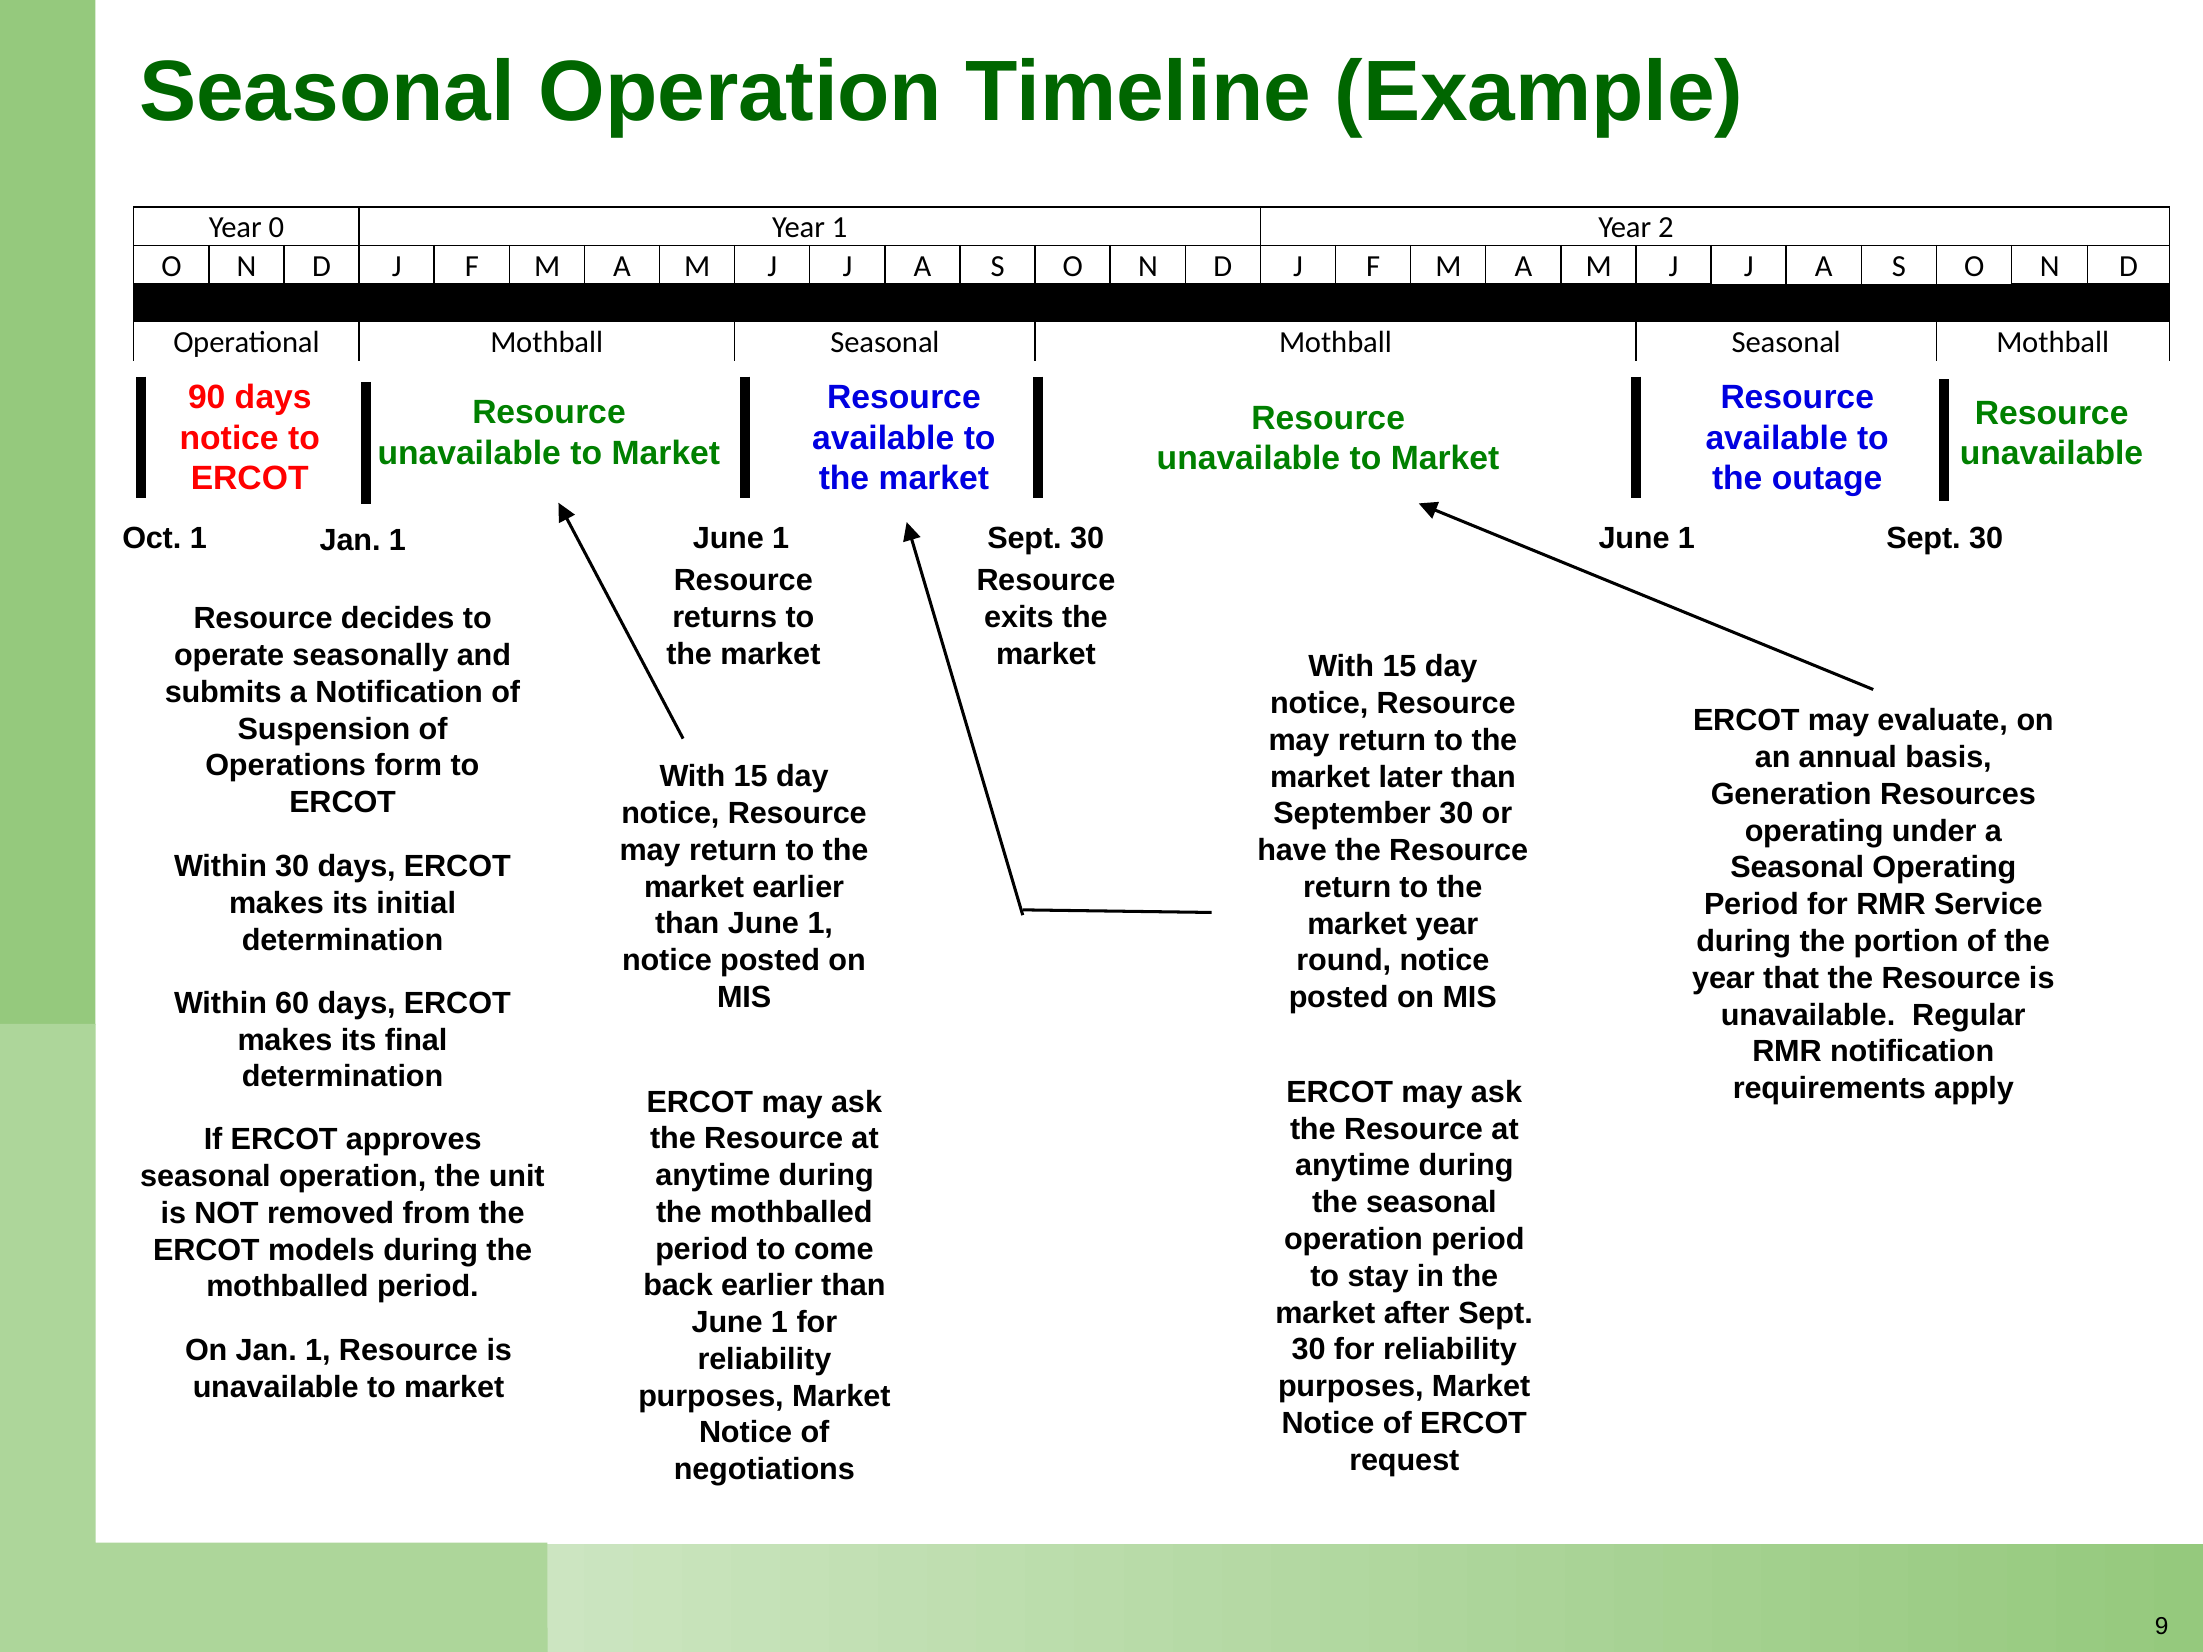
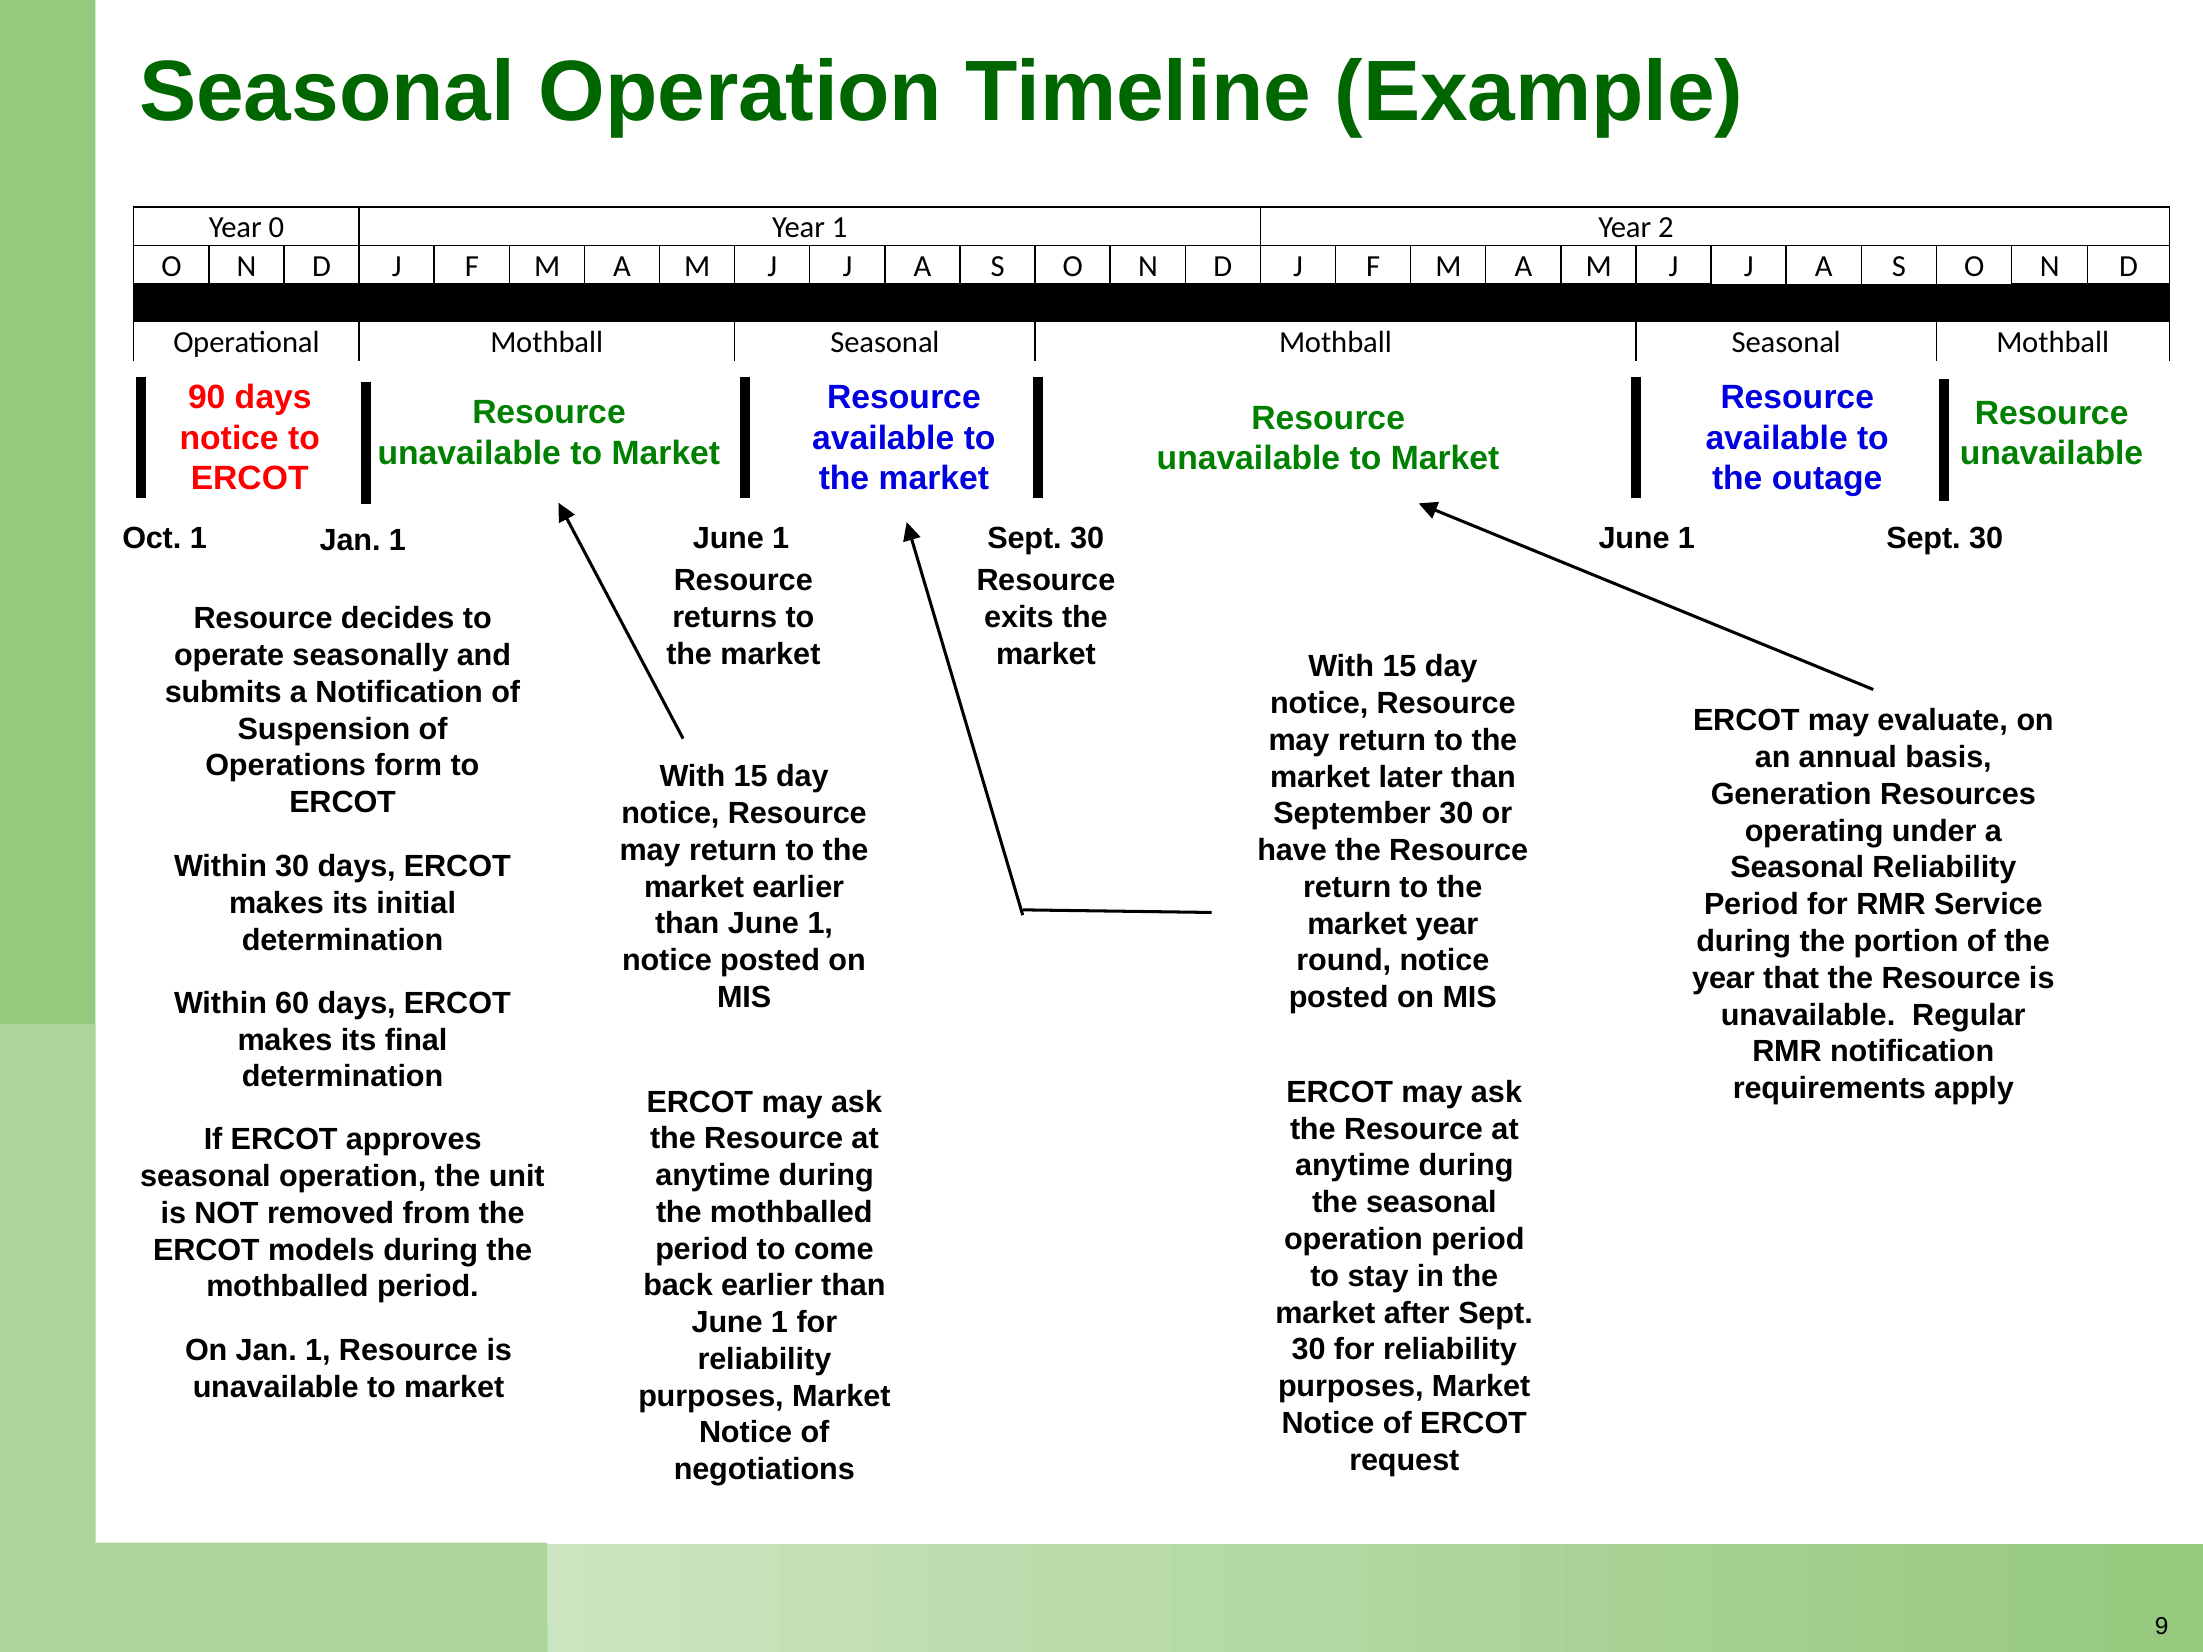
Seasonal Operating: Operating -> Reliability (1944, 868)
